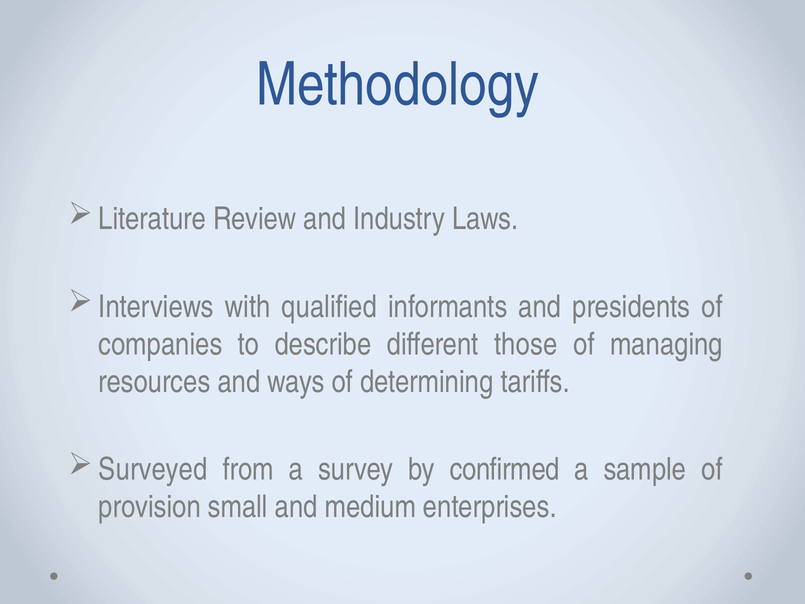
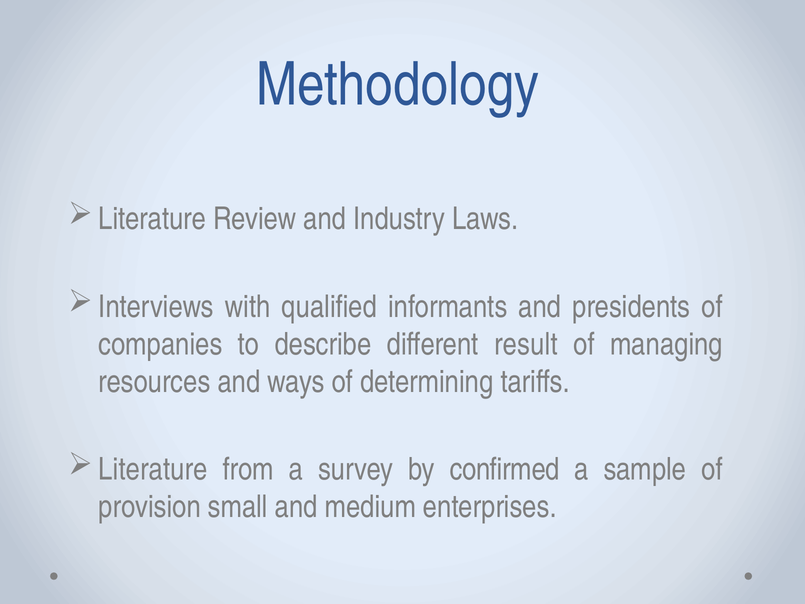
those: those -> result (526, 344)
Surveyed: Surveyed -> Literature (153, 469)
